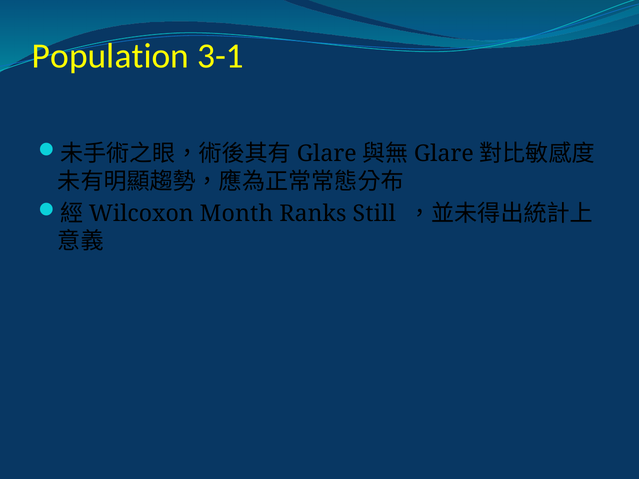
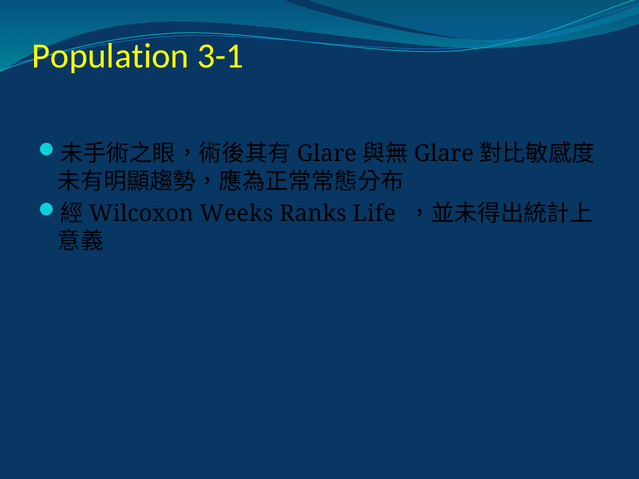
Month: Month -> Weeks (236, 214)
Still: Still -> Life (374, 214)
